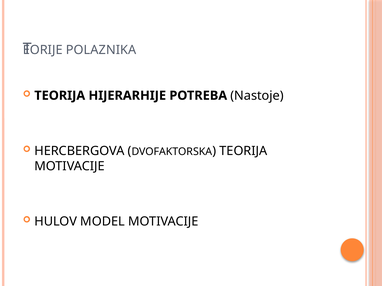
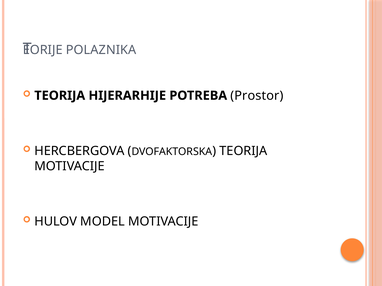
Nastoje: Nastoje -> Prostor (257, 96)
